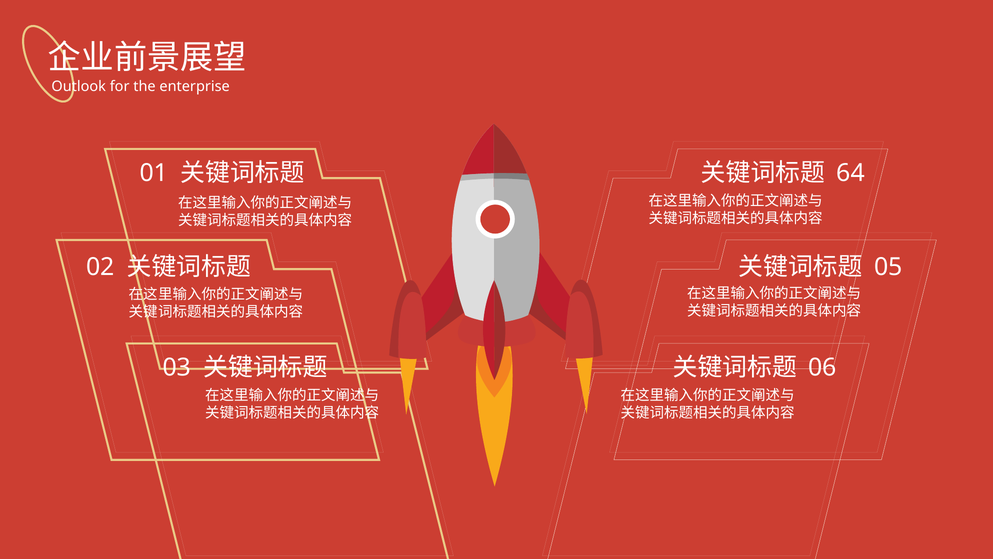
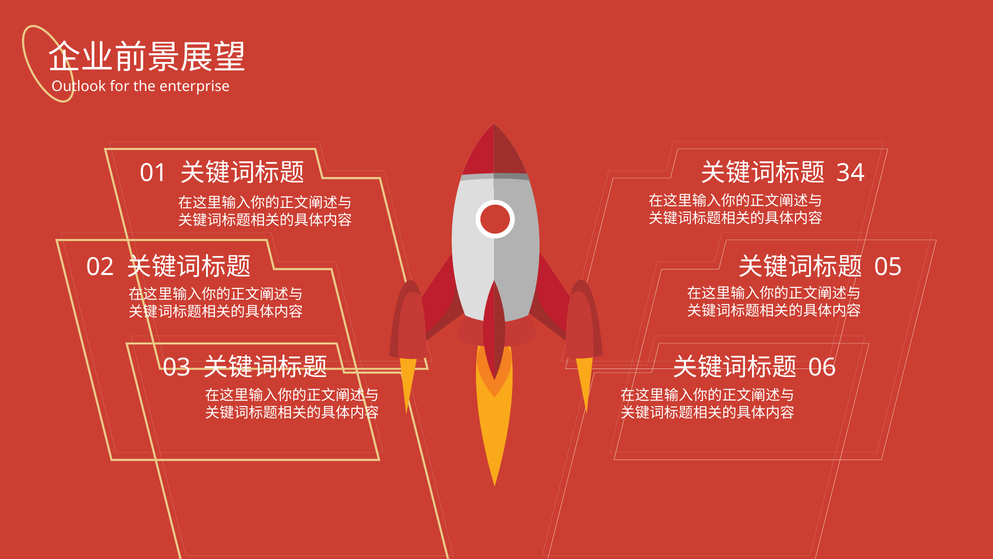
64: 64 -> 34 (851, 173)
